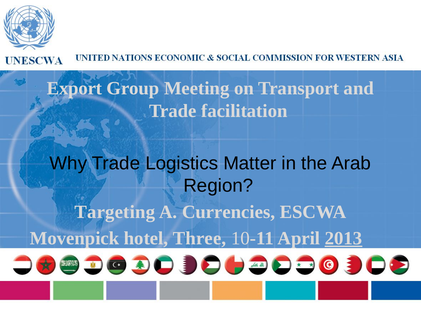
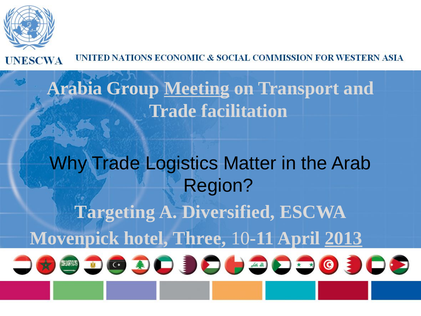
Export: Export -> Arabia (74, 88)
Meeting underline: none -> present (197, 88)
Currencies: Currencies -> Diversified (229, 212)
